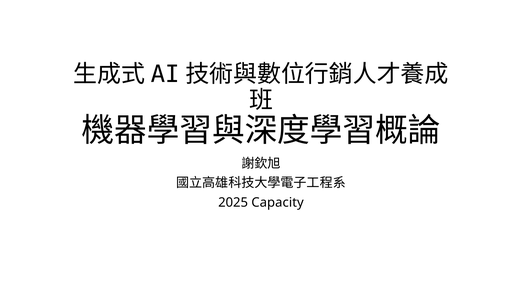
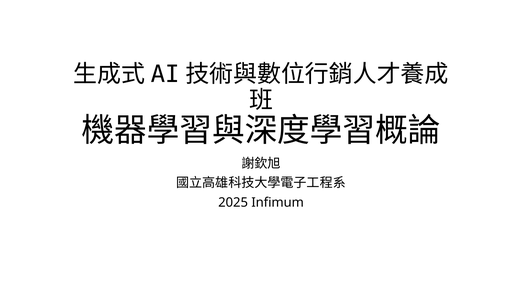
Capacity: Capacity -> Infimum (278, 202)
